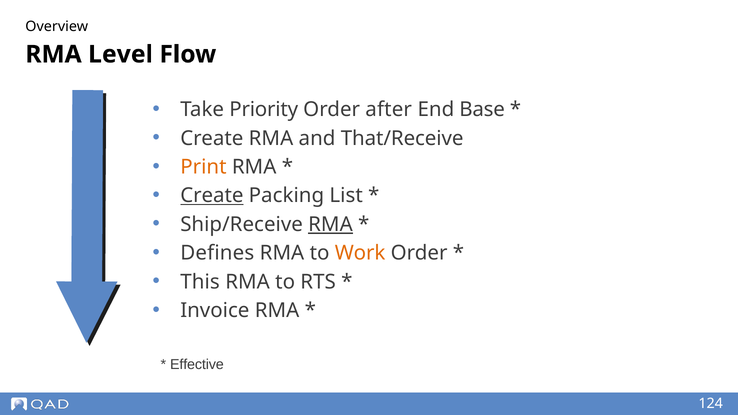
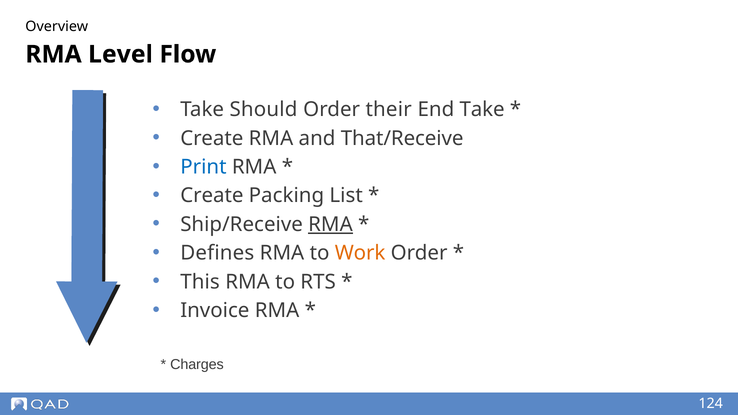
Priority: Priority -> Should (263, 110)
after: after -> their (389, 110)
End Base: Base -> Take (482, 110)
Print colour: orange -> blue (203, 167)
Create underline: present -> none (212, 196)
Effective: Effective -> Charges (197, 365)
